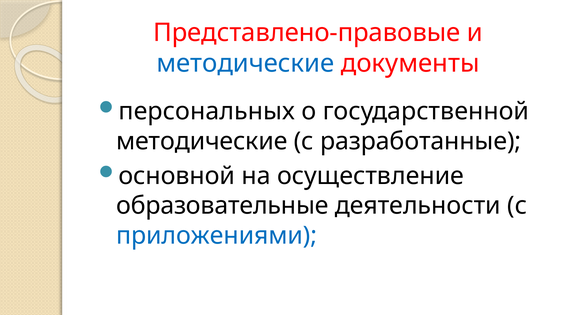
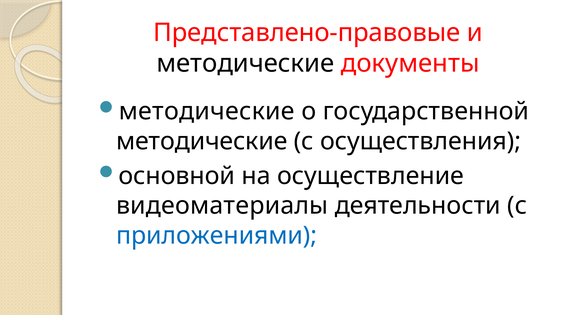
методические colour: blue -> black (245, 63)
персональных: персональных -> методические (207, 112)
разработанные: разработанные -> осуществления (421, 141)
образовательные: образовательные -> видеоматериалы (222, 206)
